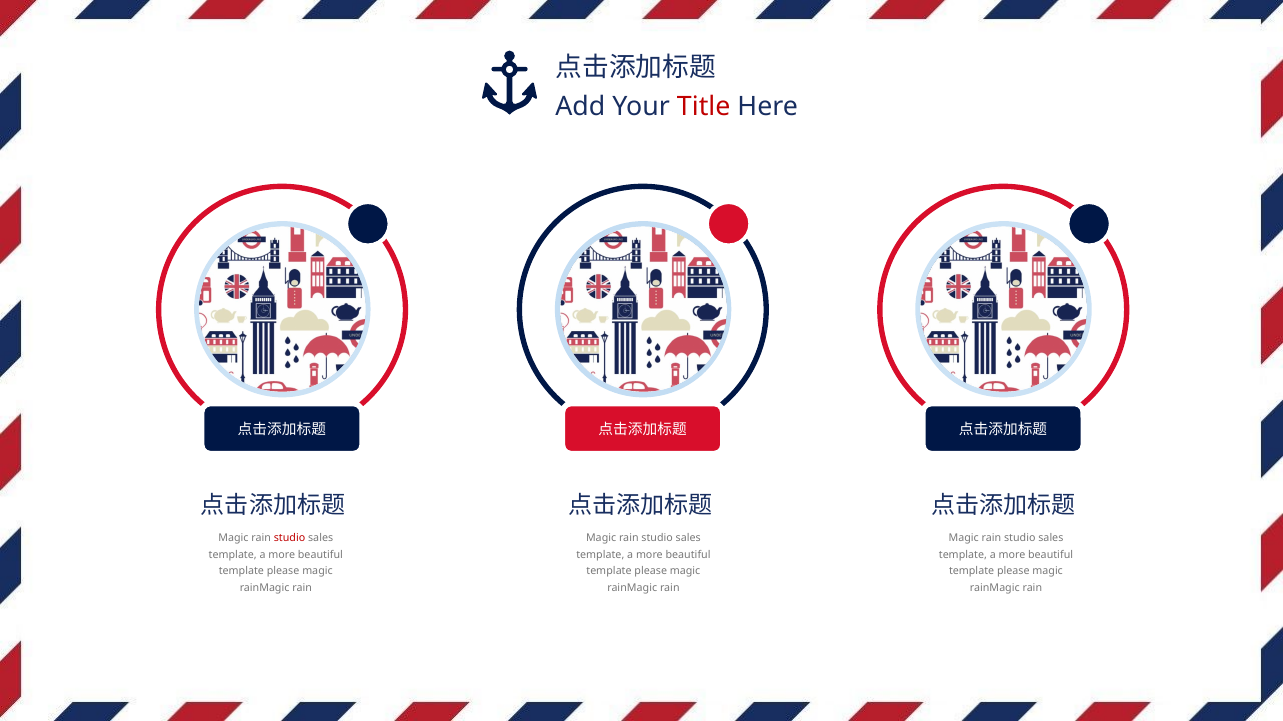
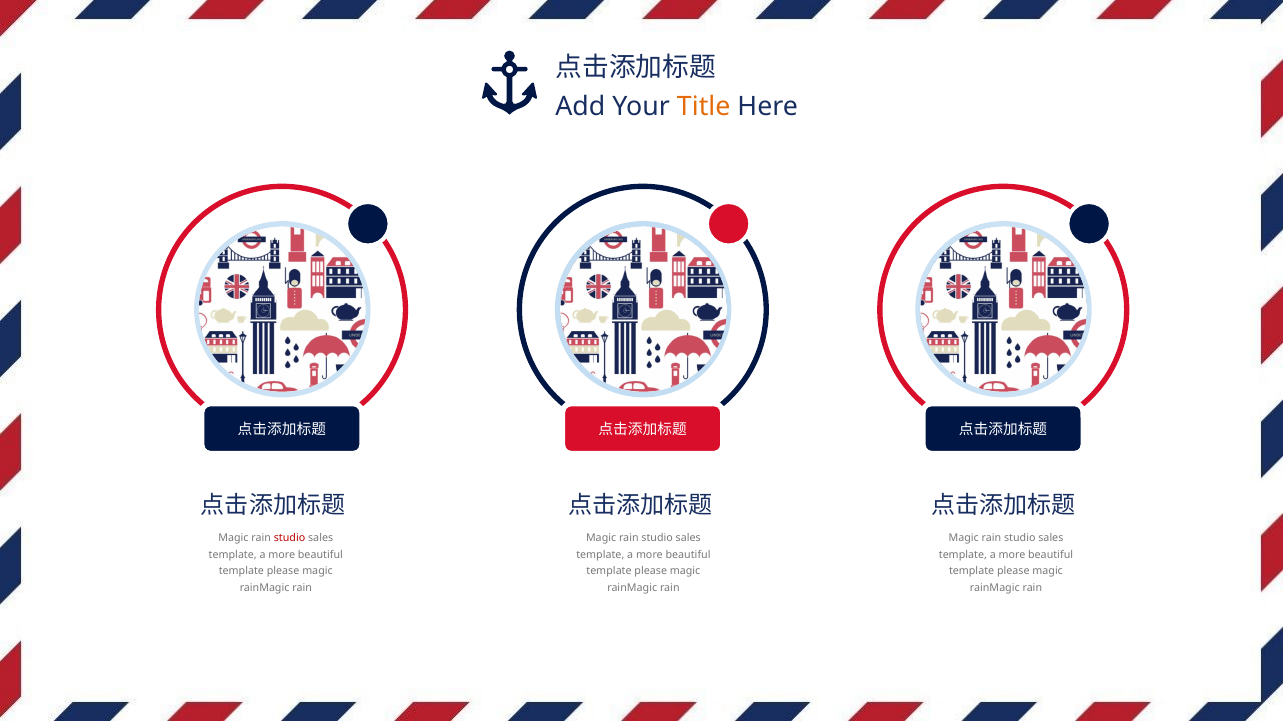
Title colour: red -> orange (704, 106)
